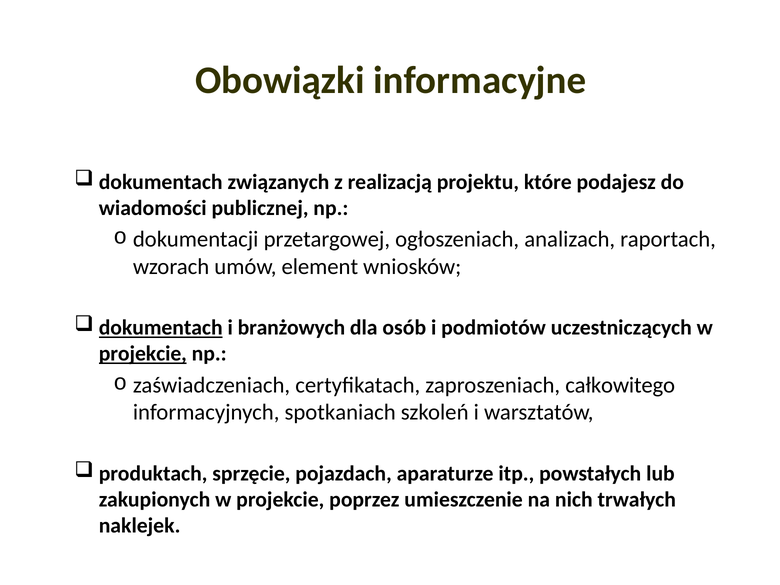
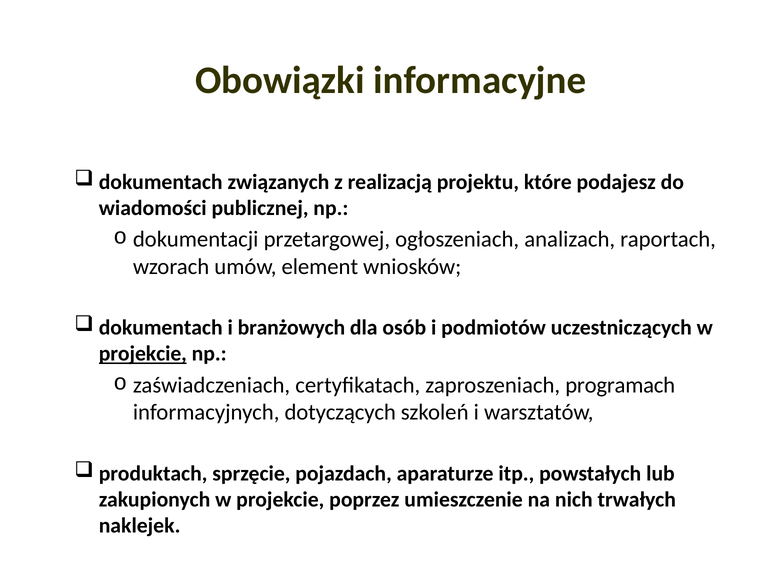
dokumentach underline: present -> none (161, 328)
całkowitego: całkowitego -> programach (620, 385)
spotkaniach: spotkaniach -> dotyczących (340, 412)
